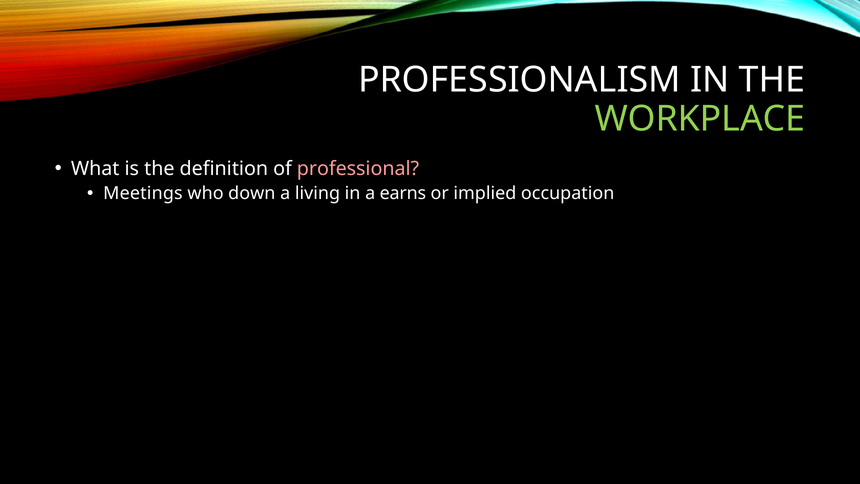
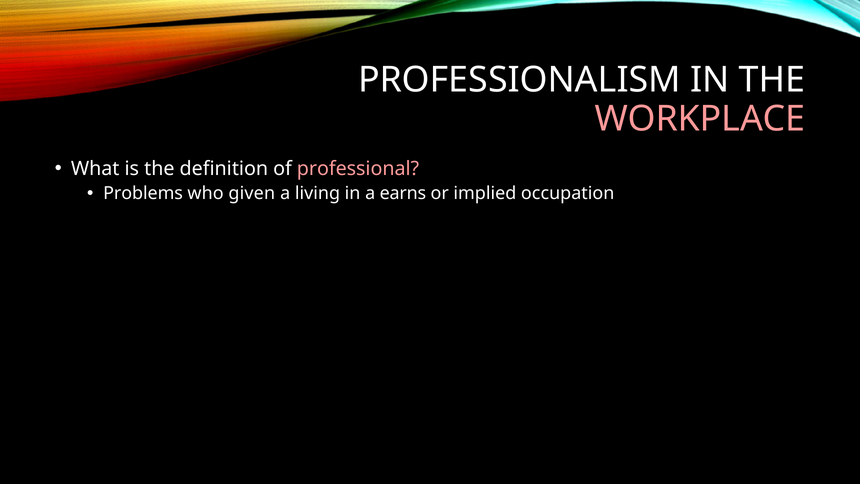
WORKPLACE colour: light green -> pink (700, 119)
Meetings: Meetings -> Problems (143, 193)
down: down -> given (252, 193)
